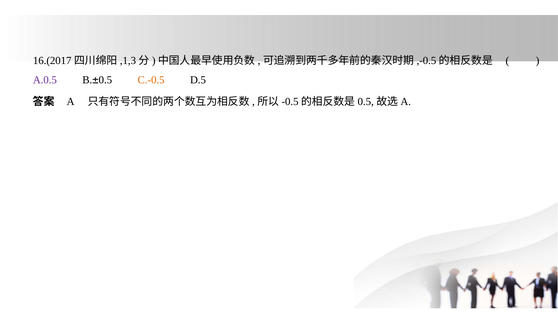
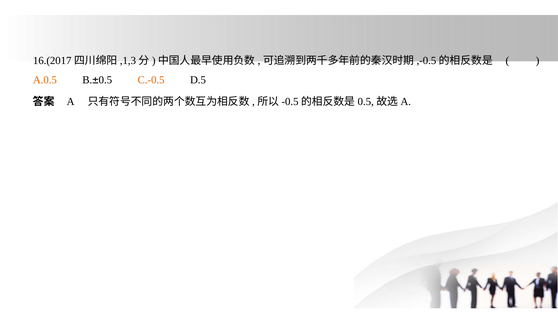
A.0.5 colour: purple -> orange (45, 80)
